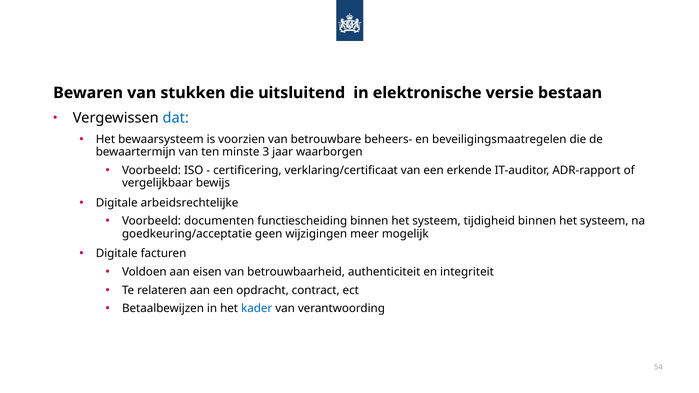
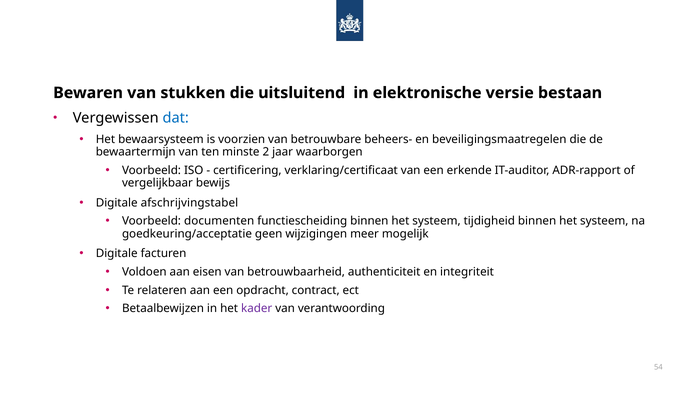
3: 3 -> 2 (266, 152)
arbeidsrechtelijke: arbeidsrechtelijke -> afschrijvingstabel (189, 203)
kader colour: blue -> purple (257, 309)
